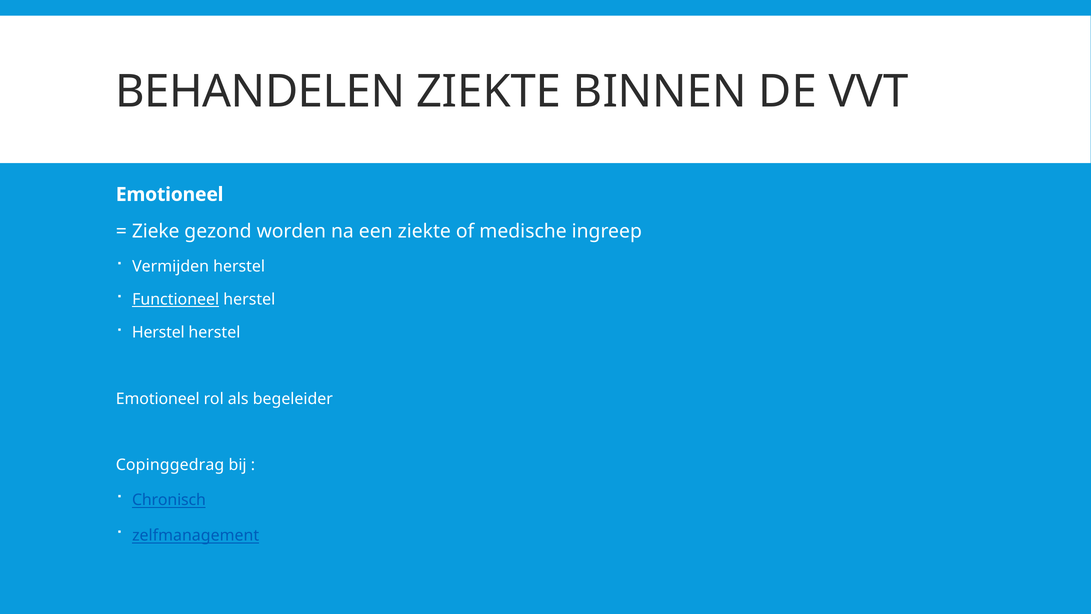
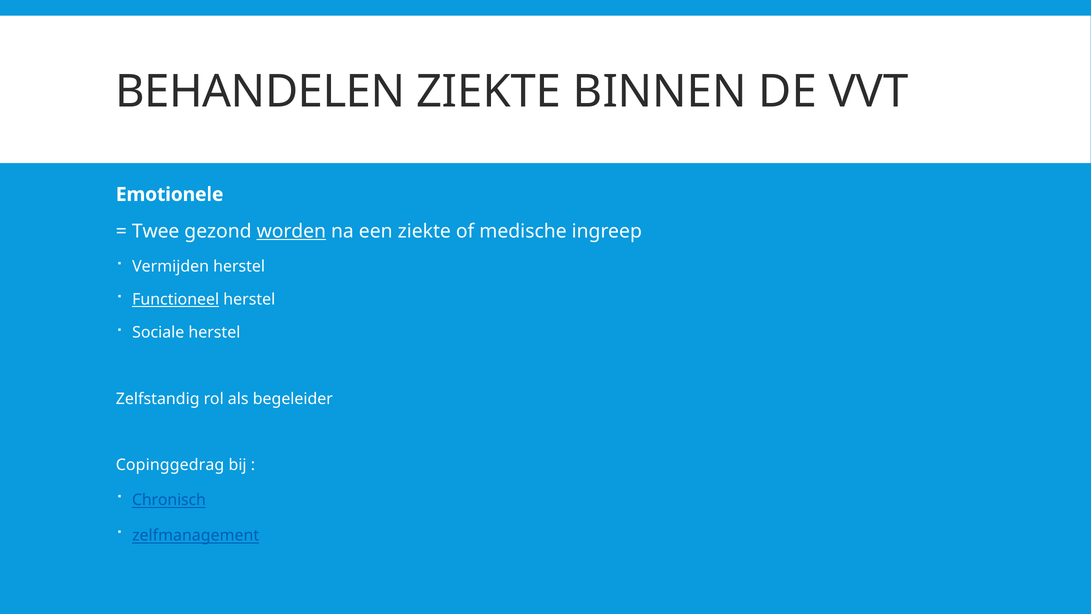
Emotioneel: Emotioneel -> Emotionele (170, 194)
Zieke: Zieke -> Twee (156, 231)
worden underline: none -> present (291, 231)
Herstel: Herstel -> Sociale (158, 332)
Emotioneel: Emotioneel -> Zelfstandig (158, 399)
